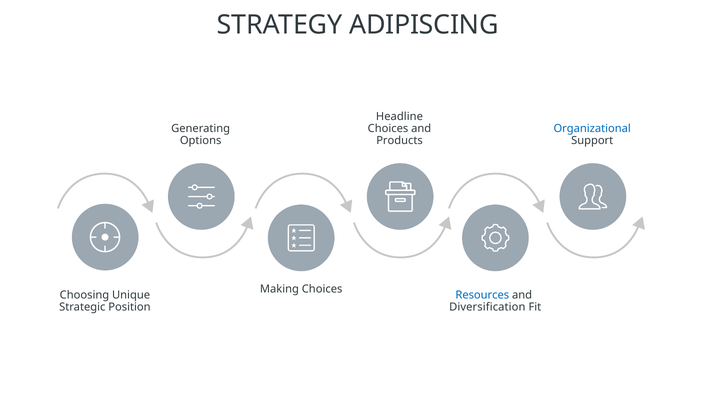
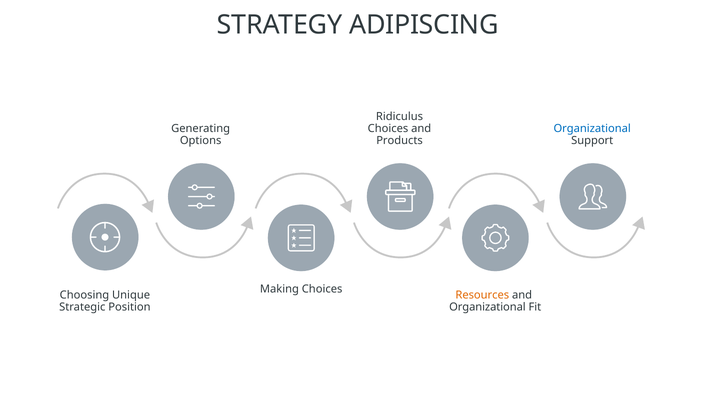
Headline: Headline -> Ridiculus (399, 117)
Resources colour: blue -> orange (482, 295)
Diversification: Diversification -> Organizational (487, 307)
